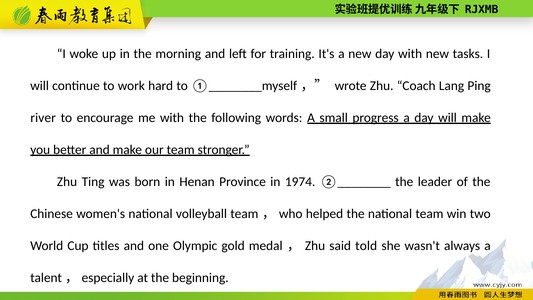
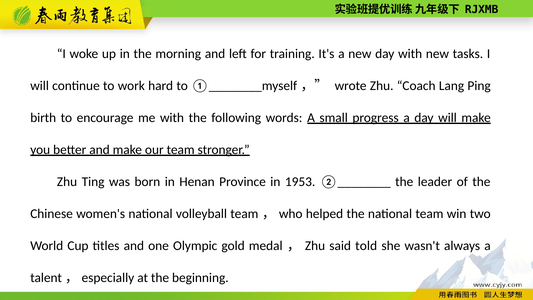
river: river -> birth (43, 118)
1974: 1974 -> 1953 (300, 182)
